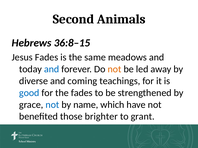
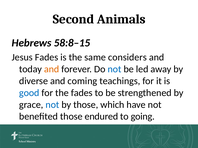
36:8–15: 36:8–15 -> 58:8–15 (72, 43)
meadows: meadows -> considers (127, 57)
and colour: blue -> orange (52, 69)
not colour: orange -> blue (114, 69)
by name: name -> those (86, 105)
brighter: brighter -> endured (101, 117)
grant: grant -> going (143, 117)
